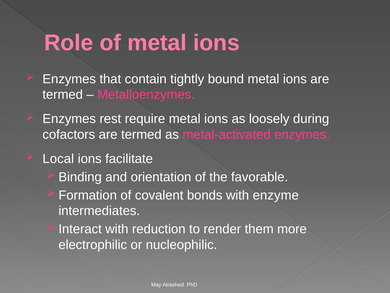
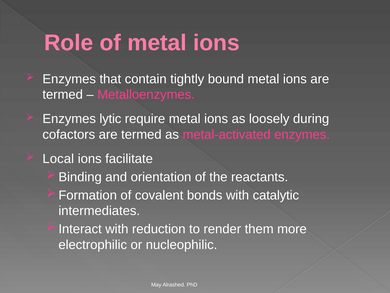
rest: rest -> lytic (110, 119)
favorable: favorable -> reactants (260, 177)
enzyme: enzyme -> catalytic (276, 195)
